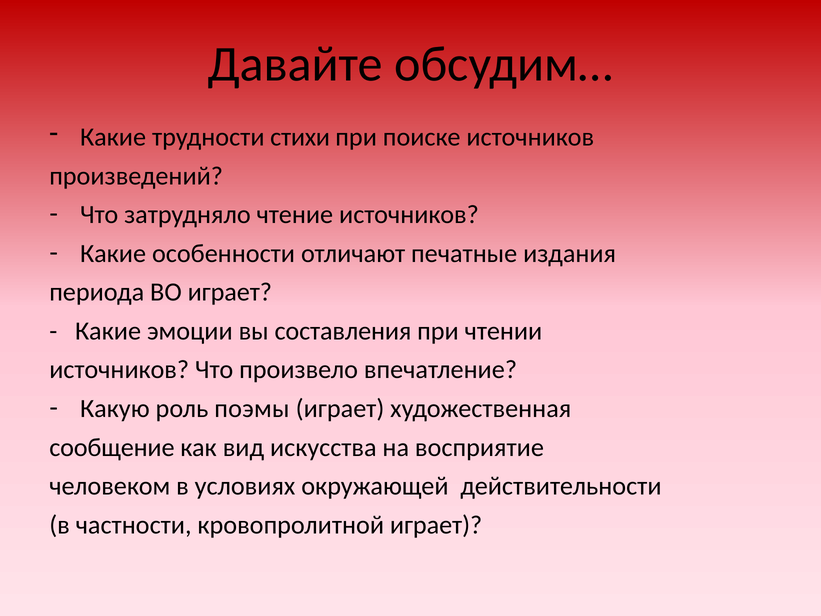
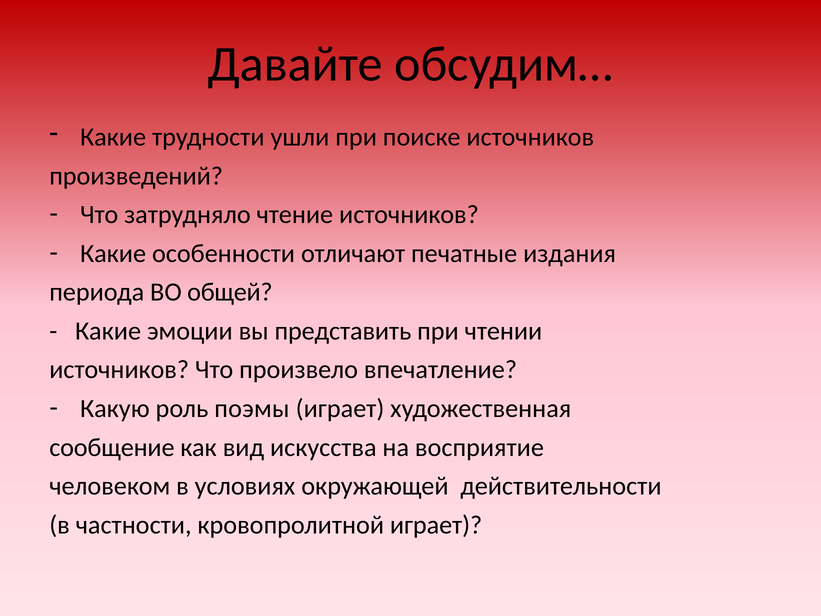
стихи: стихи -> ушли (300, 137)
ВО играет: играет -> общей (230, 292)
составления: составления -> представить (343, 331)
